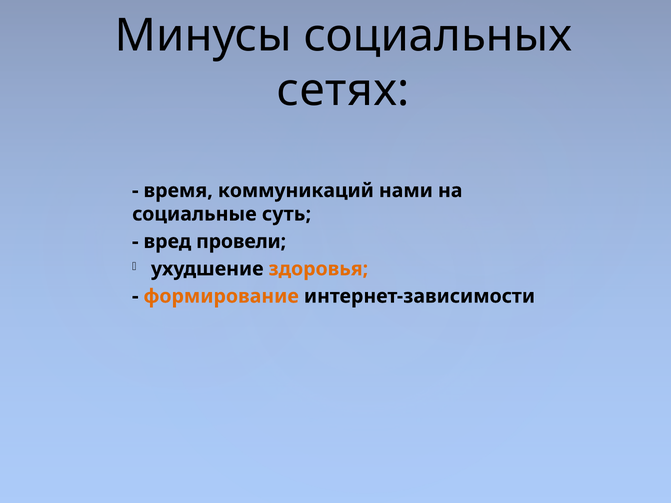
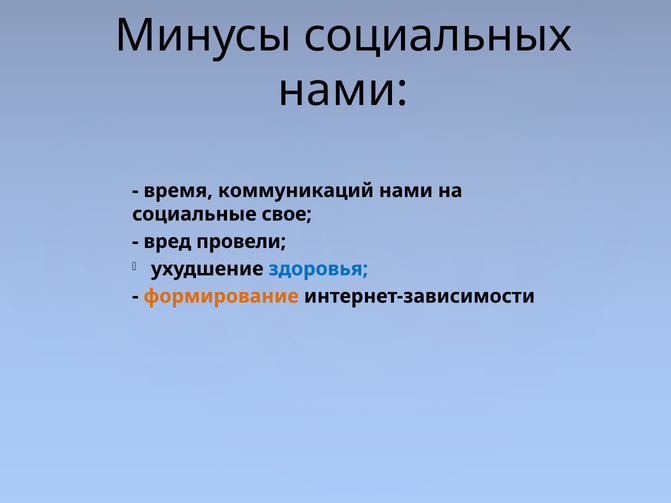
сетях: сетях -> нами (343, 90)
суть: суть -> свое (287, 214)
здоровья colour: orange -> blue (318, 269)
